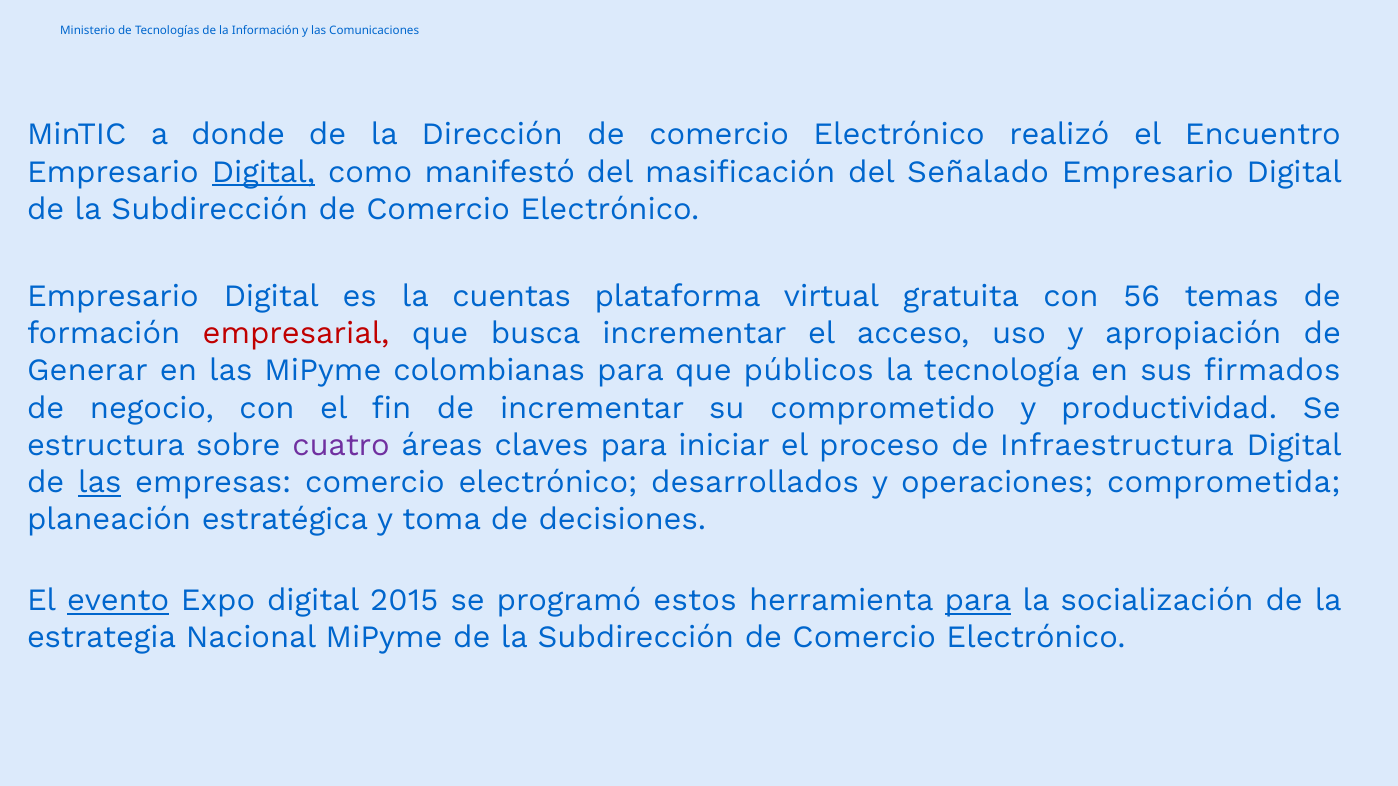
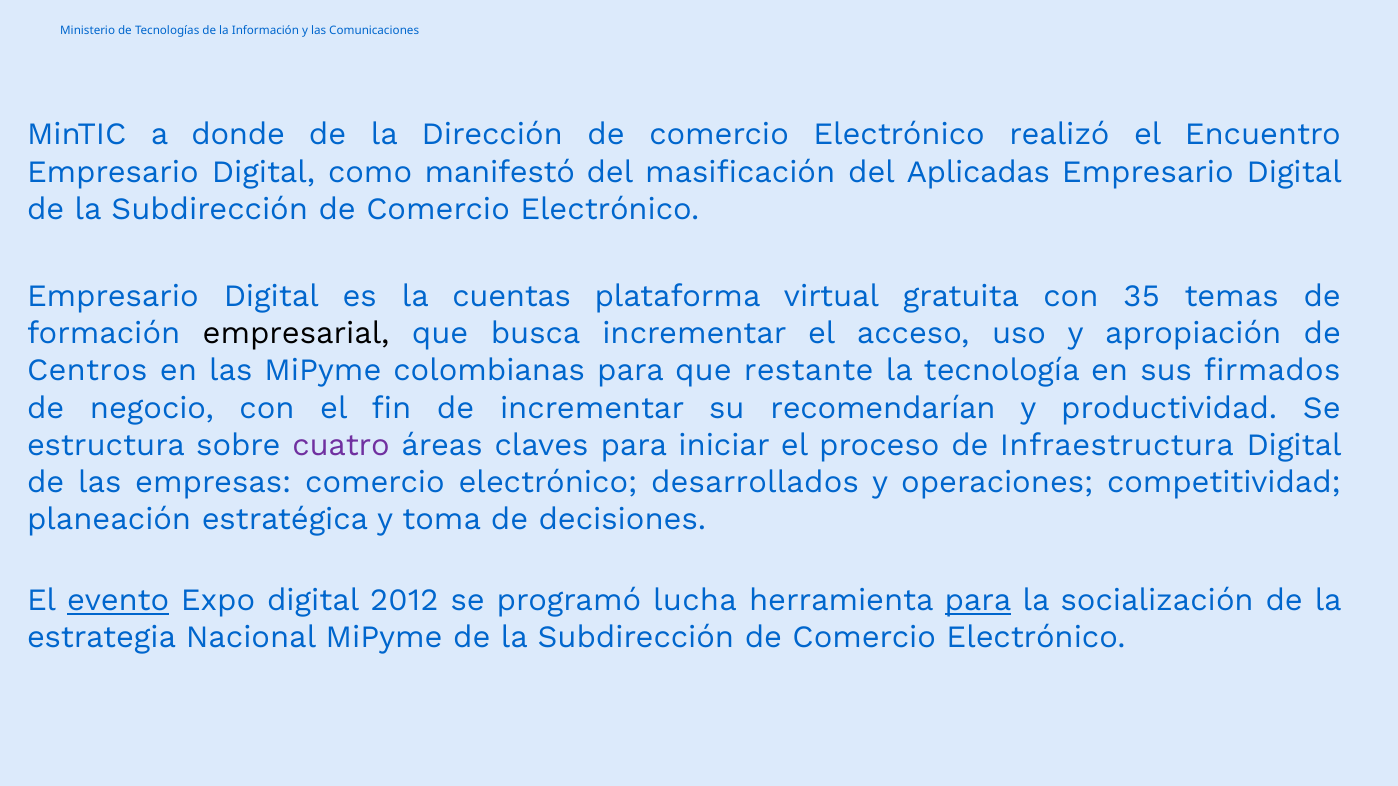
Digital underline: present -> none (264, 172)
Señalado: Señalado -> Aplicadas (978, 172)
56: 56 -> 35 (1142, 296)
empresarial colour: red -> black (296, 334)
Generar: Generar -> Centros (87, 371)
públicos: públicos -> restante (809, 371)
comprometido: comprometido -> recomendarían (883, 408)
las underline: present -> none (100, 483)
comprometida: comprometida -> competitividad (1224, 483)
2015: 2015 -> 2012 (404, 601)
estos: estos -> lucha (695, 601)
